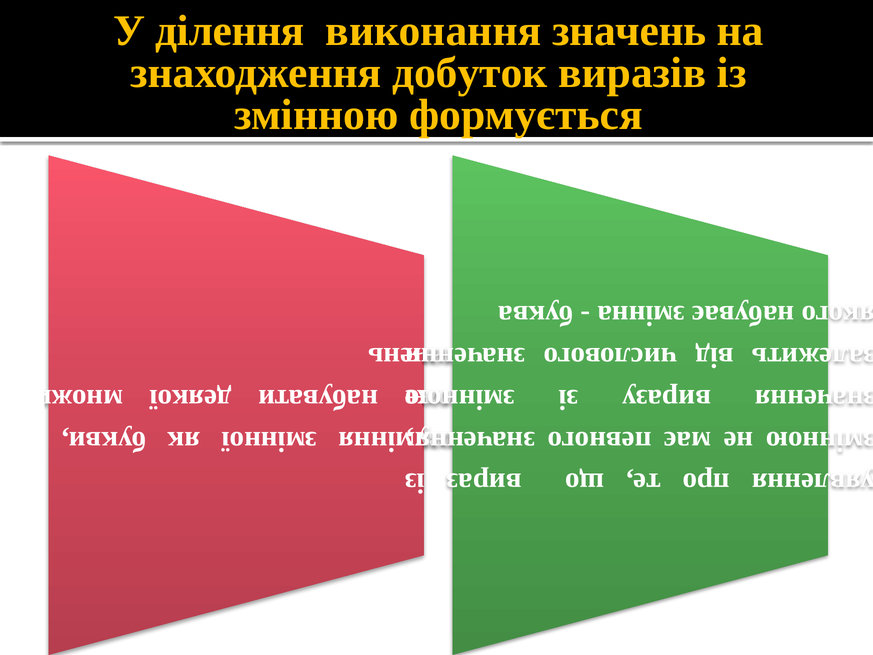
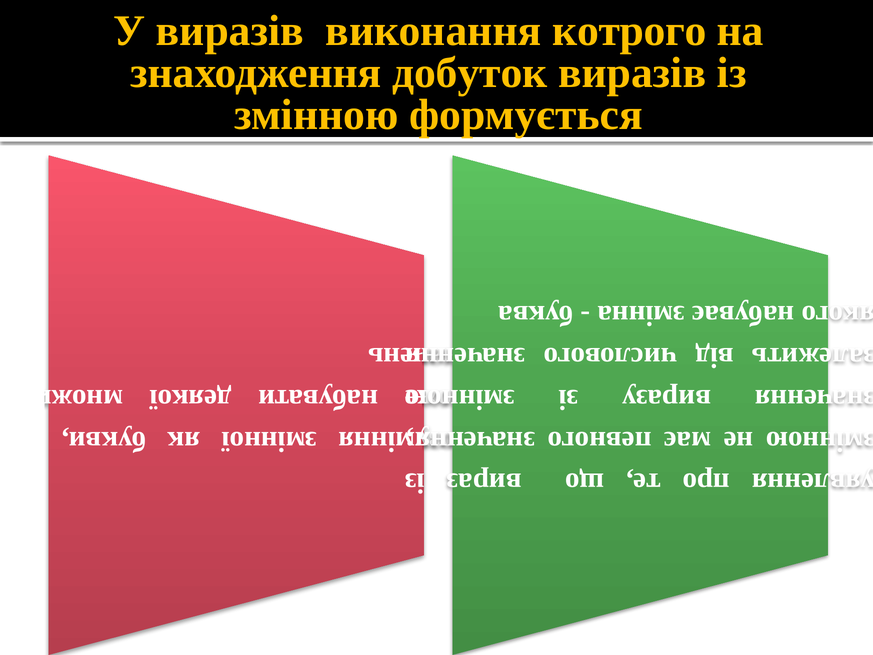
У ділення: ділення -> виразів (230, 31)
значень: значень -> котрого (629, 31)
